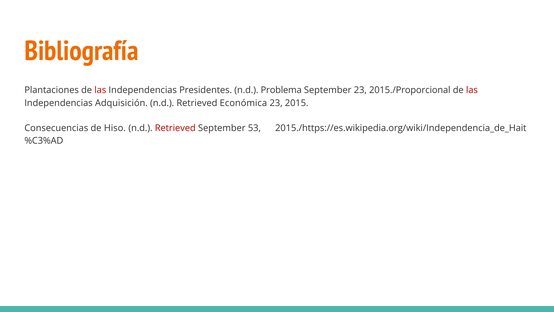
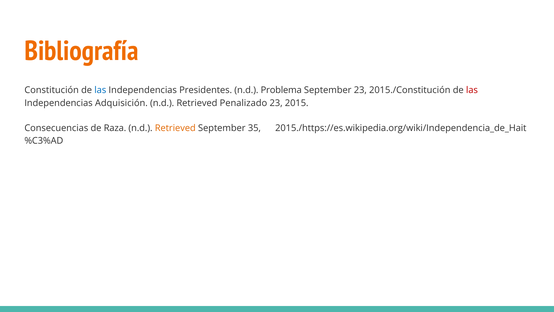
Plantaciones: Plantaciones -> Constitución (52, 90)
las colour: red -> blue (100, 90)
2015./Proporcional: 2015./Proporcional -> 2015./Constitución (410, 90)
Económica: Económica -> Penalizado (243, 103)
Hiso: Hiso -> Raza (115, 128)
Retrieved colour: red -> orange (175, 128)
53: 53 -> 35 (254, 128)
